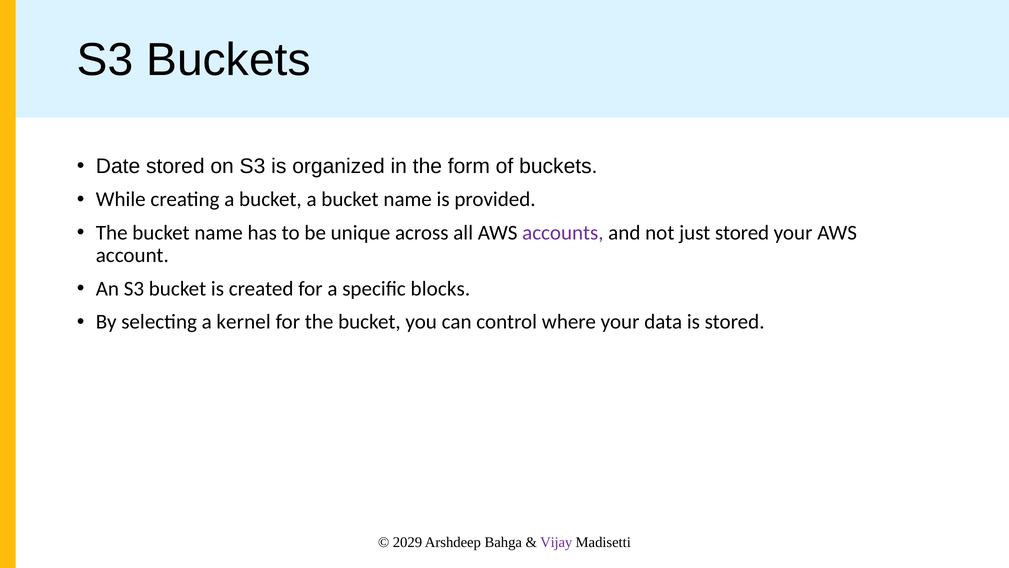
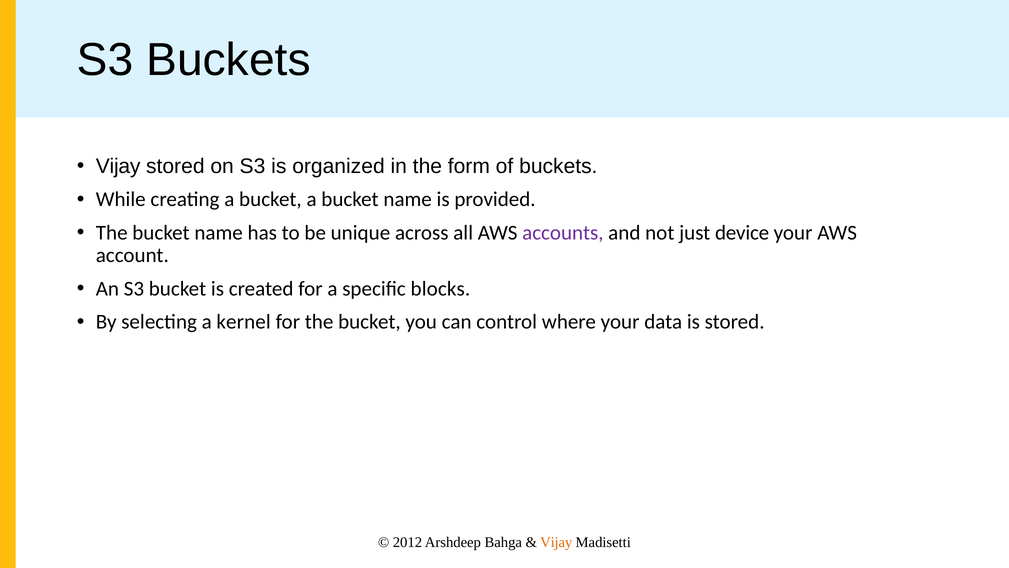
Date: Date -> Vijay (118, 166)
just stored: stored -> device (742, 233)
2029: 2029 -> 2012 (407, 542)
Vijay colour: purple -> orange (556, 542)
